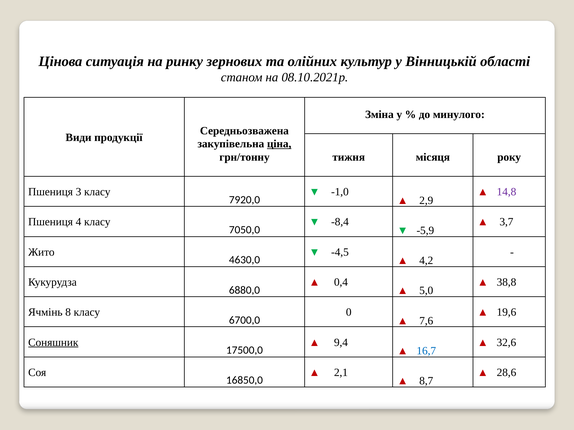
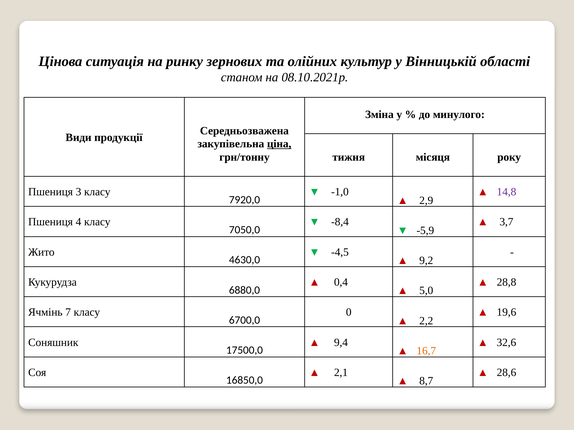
4,2: 4,2 -> 9,2 (426, 261)
38,8: 38,8 -> 28,8 (507, 282)
8: 8 -> 7 (68, 313)
7,6: 7,6 -> 2,2 (426, 321)
Соняшник underline: present -> none (53, 343)
16,7 colour: blue -> orange (426, 351)
